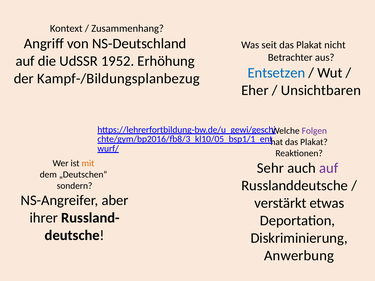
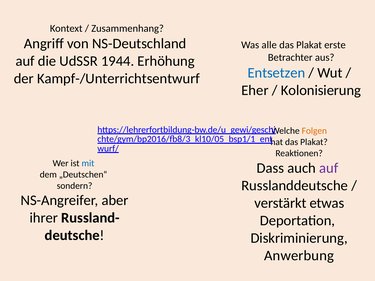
seit: seit -> alle (269, 45)
nicht: nicht -> erste (335, 45)
1952: 1952 -> 1944 (118, 61)
Kampf-/Bildungsplanbezug: Kampf-/Bildungsplanbezug -> Kampf-/Unterrichtsentwurf (118, 79)
Unsichtbaren: Unsichtbaren -> Kolonisierung (321, 90)
Folgen colour: purple -> orange (314, 131)
mit colour: orange -> blue (88, 163)
Sehr: Sehr -> Dass (270, 168)
